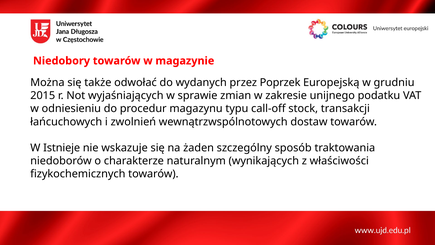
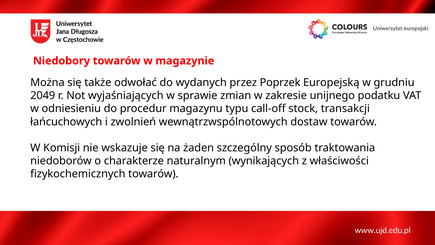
2015: 2015 -> 2049 (43, 96)
Istnieje: Istnieje -> Komisji (62, 148)
